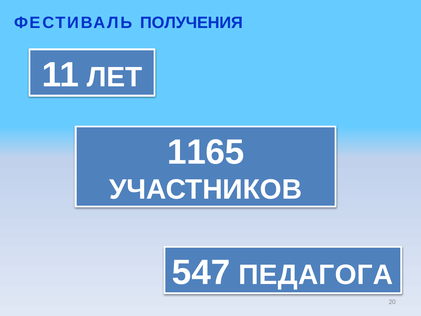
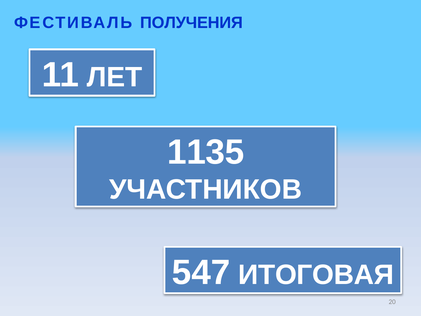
1165: 1165 -> 1135 (206, 152)
ПЕДАГОГА: ПЕДАГОГА -> ИТОГОВАЯ (316, 275)
